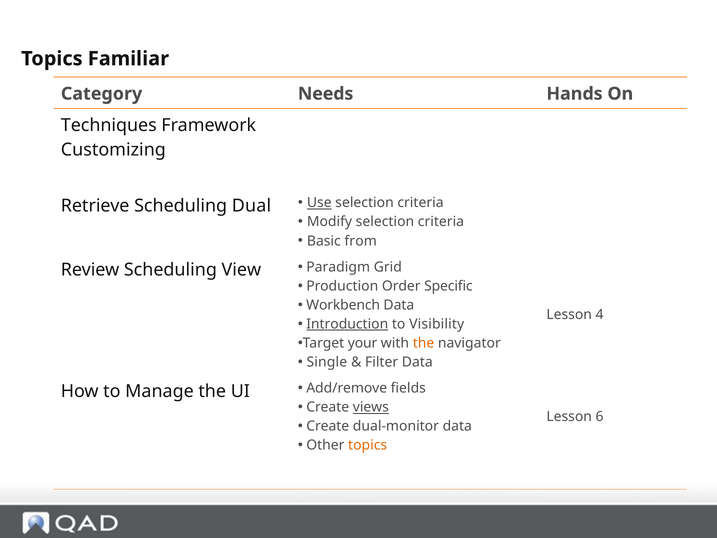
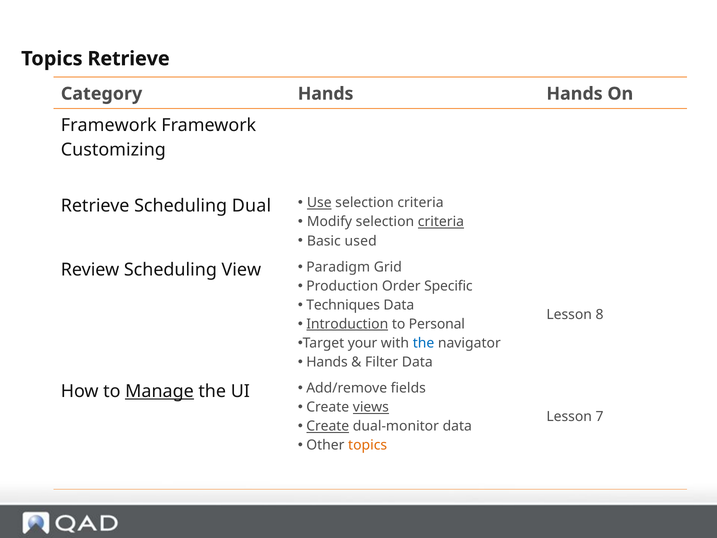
Topics Familiar: Familiar -> Retrieve (129, 59)
Category Needs: Needs -> Hands (326, 94)
Techniques: Techniques -> Framework (109, 125)
criteria underline: none -> present (441, 222)
from: from -> used (361, 241)
Workbench: Workbench -> Techniques (343, 305)
4: 4 -> 8 (600, 314)
Visibility: Visibility -> Personal (437, 324)
the colour: orange -> blue (424, 343)
Single: Single -> Hands (327, 362)
Manage underline: none -> present (160, 391)
6: 6 -> 7 (600, 417)
Create underline: none -> present (328, 426)
